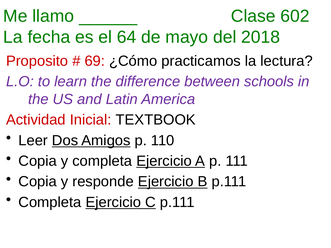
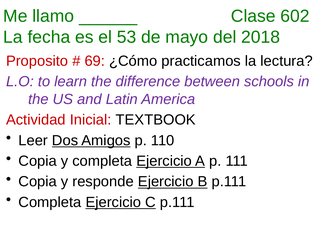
64: 64 -> 53 (127, 37)
